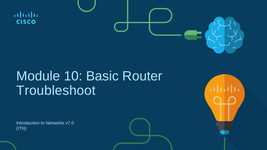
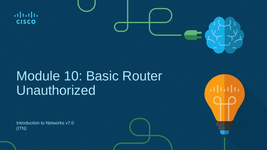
Troubleshoot: Troubleshoot -> Unauthorized (56, 91)
